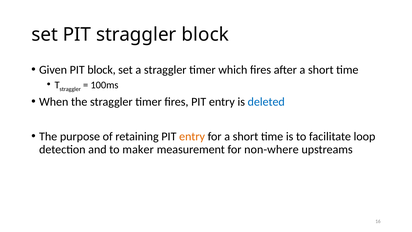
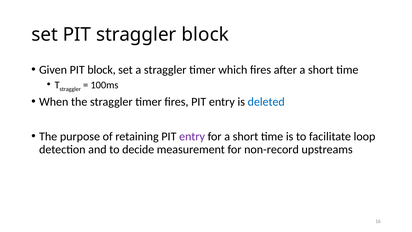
entry colour: orange -> purple (192, 136)
maker: maker -> decide (138, 149)
non-where: non-where -> non-record (271, 149)
